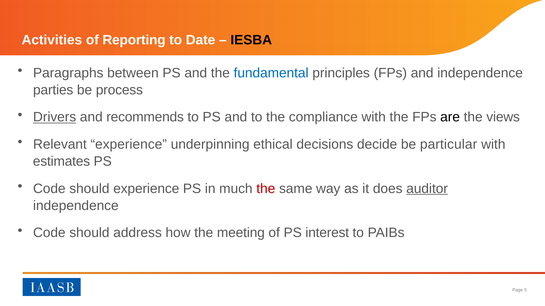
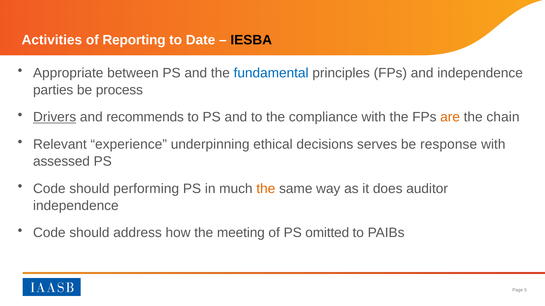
Paragraphs: Paragraphs -> Appropriate (68, 73)
are colour: black -> orange (450, 117)
views: views -> chain (503, 117)
decide: decide -> serves (377, 145)
particular: particular -> response (449, 145)
estimates: estimates -> assessed (61, 162)
should experience: experience -> performing (146, 189)
the colour: red -> orange (266, 189)
auditor underline: present -> none (427, 189)
interest: interest -> omitted (327, 233)
